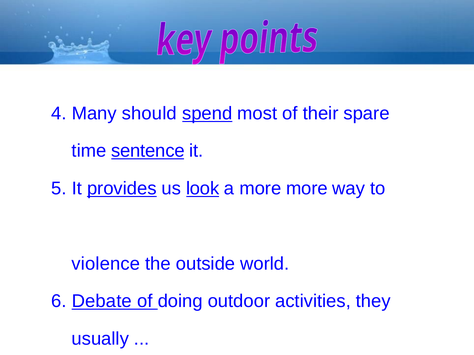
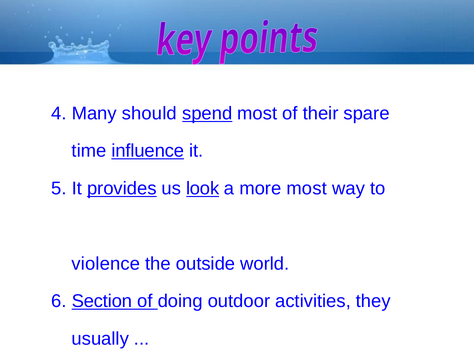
sentence: sentence -> influence (148, 151)
more more: more -> most (307, 189)
Debate: Debate -> Section (102, 302)
